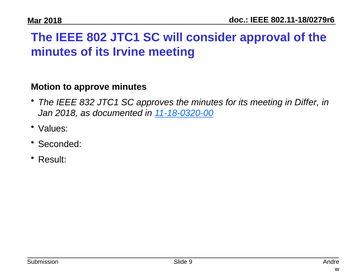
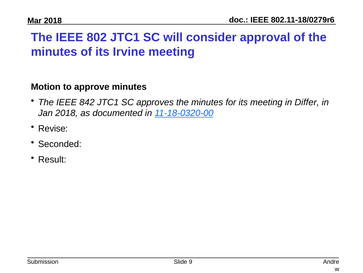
832: 832 -> 842 (87, 102)
Values: Values -> Revise (53, 128)
